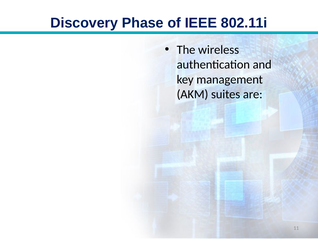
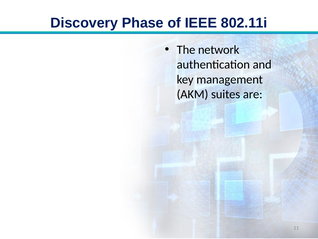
wireless: wireless -> network (219, 50)
